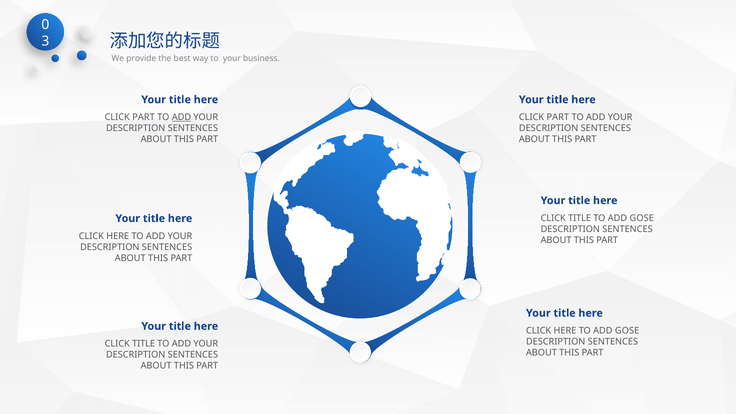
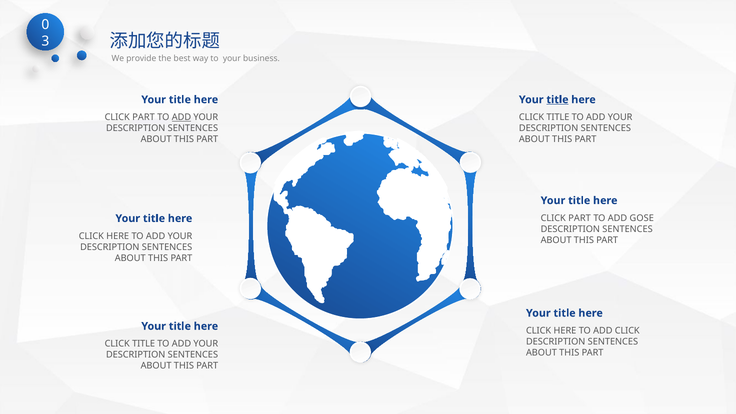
title underline: none -> present (557, 100)
PART: PART -> TITLE (558, 117)
TITLE: TITLE -> PART (580, 218)
HERE TO ADD GOSE: GOSE -> CLICK (627, 331)
